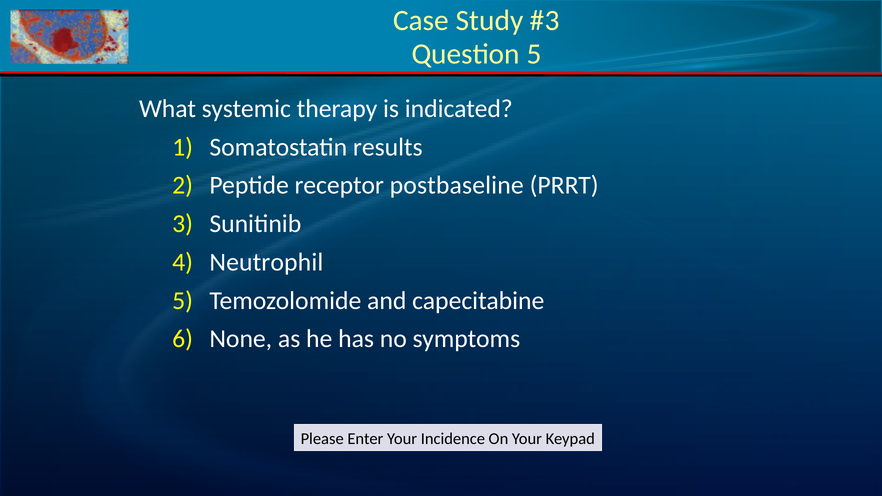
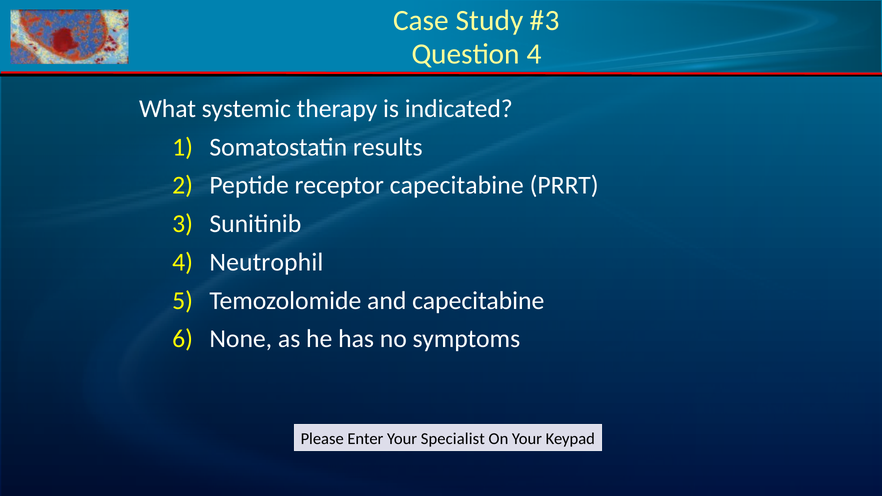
Question 5: 5 -> 4 (534, 54)
receptor postbaseline: postbaseline -> capecitabine (457, 186)
Incidence: Incidence -> Specialist (453, 439)
